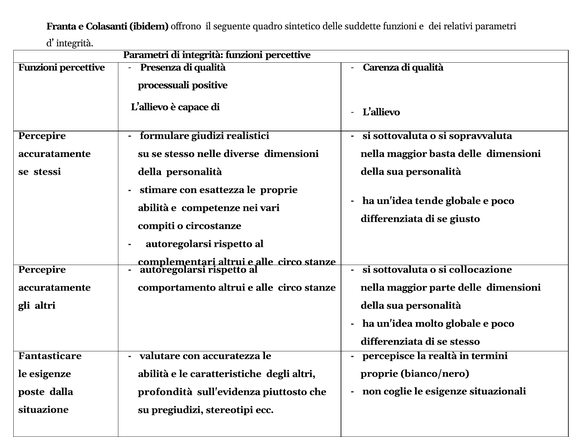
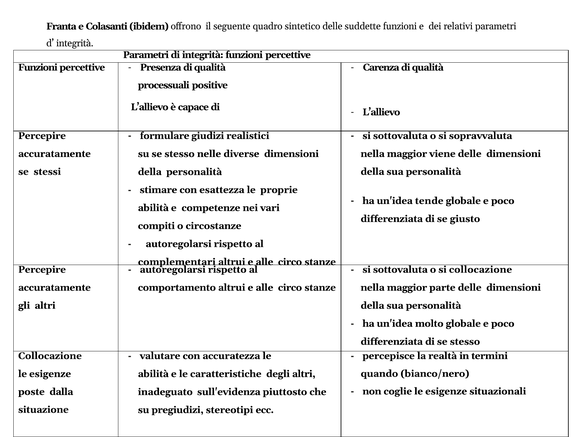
basta: basta -> viene (442, 154)
Fantasticare: Fantasticare -> Collocazione (50, 355)
proprie: proprie -> quando (379, 373)
profondità: profondità -> inadeguato (165, 391)
